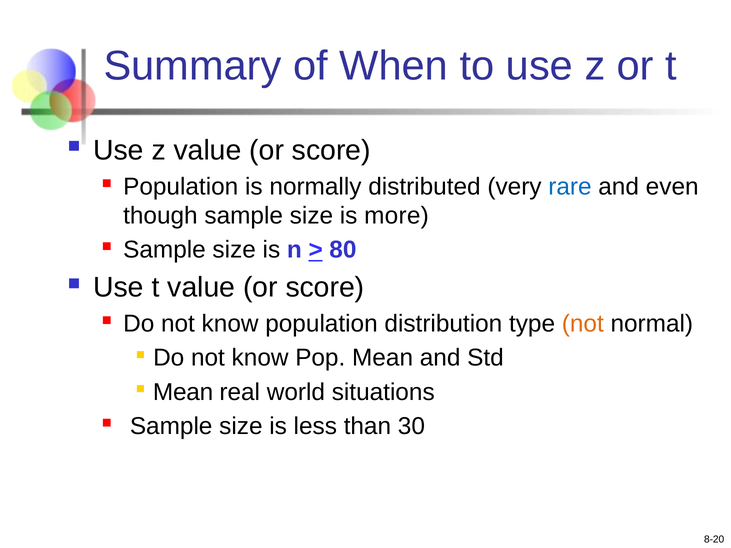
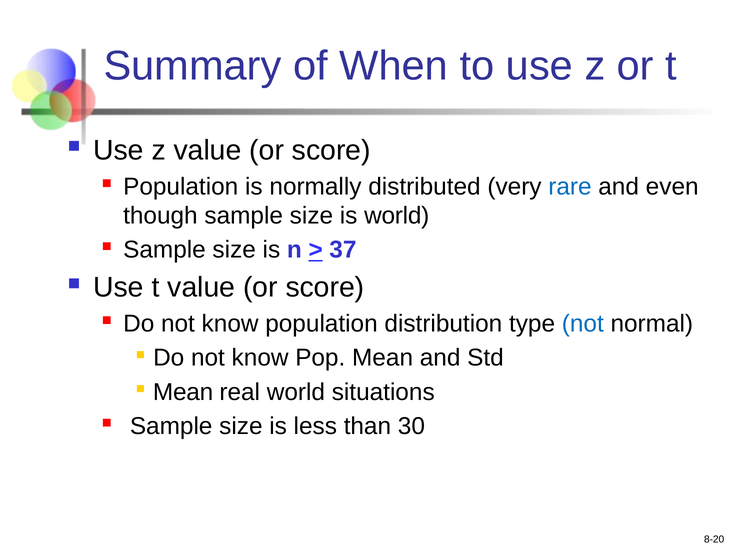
is more: more -> world (397, 216)
80: 80 -> 37 (343, 250)
not colour: orange -> blue (583, 324)
